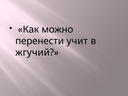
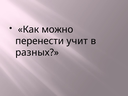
жгучий: жгучий -> разных (37, 53)
